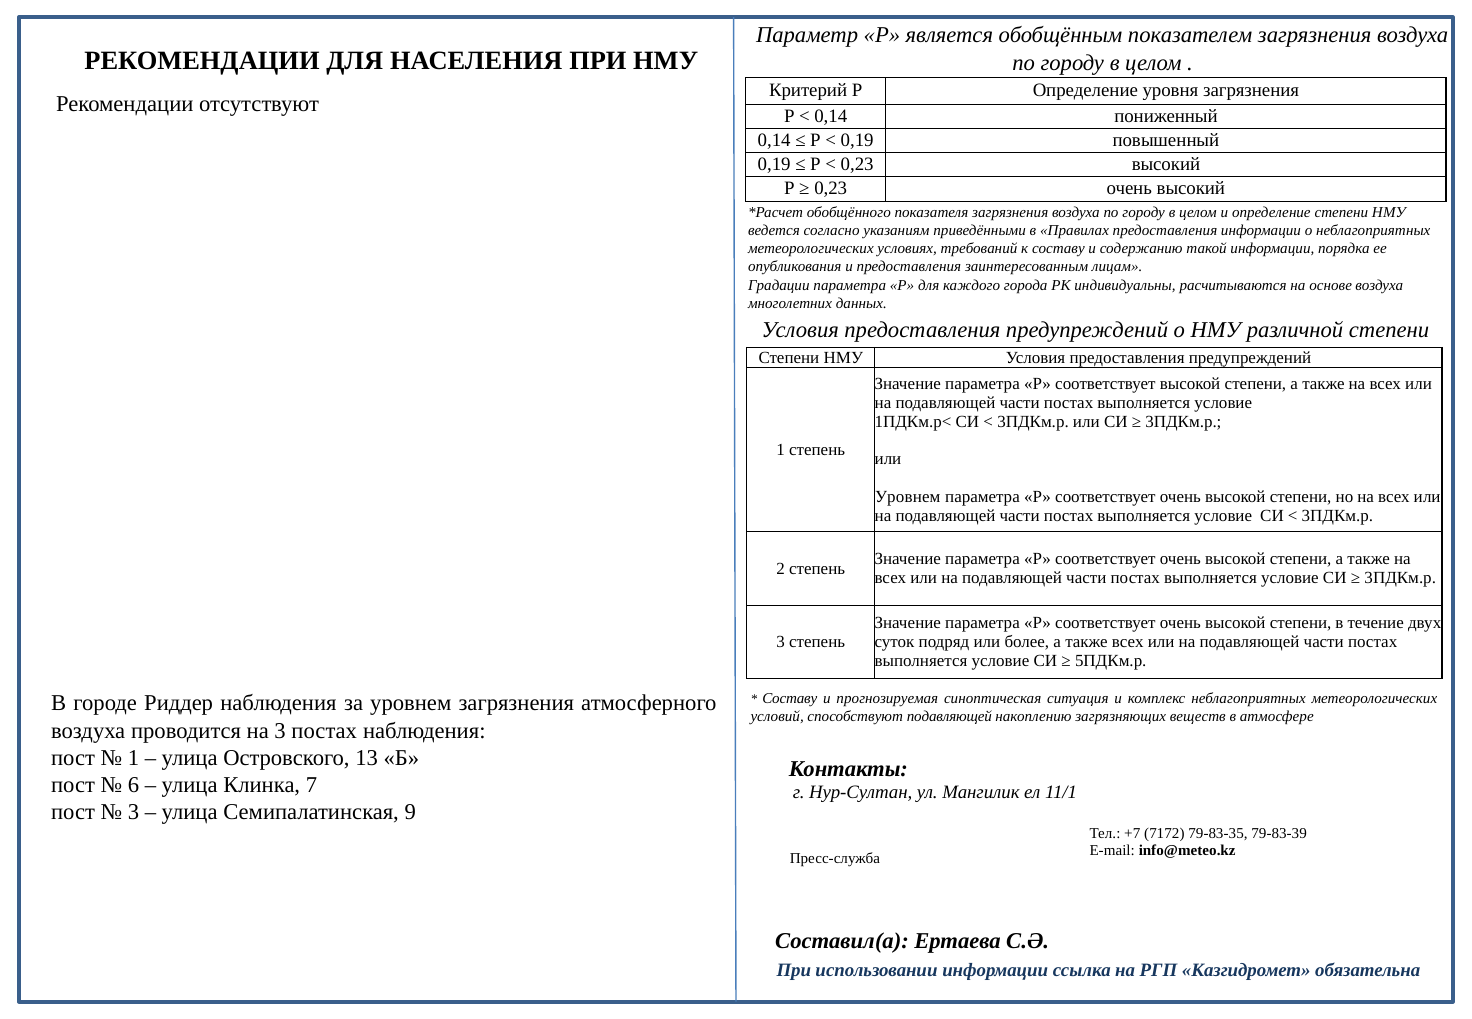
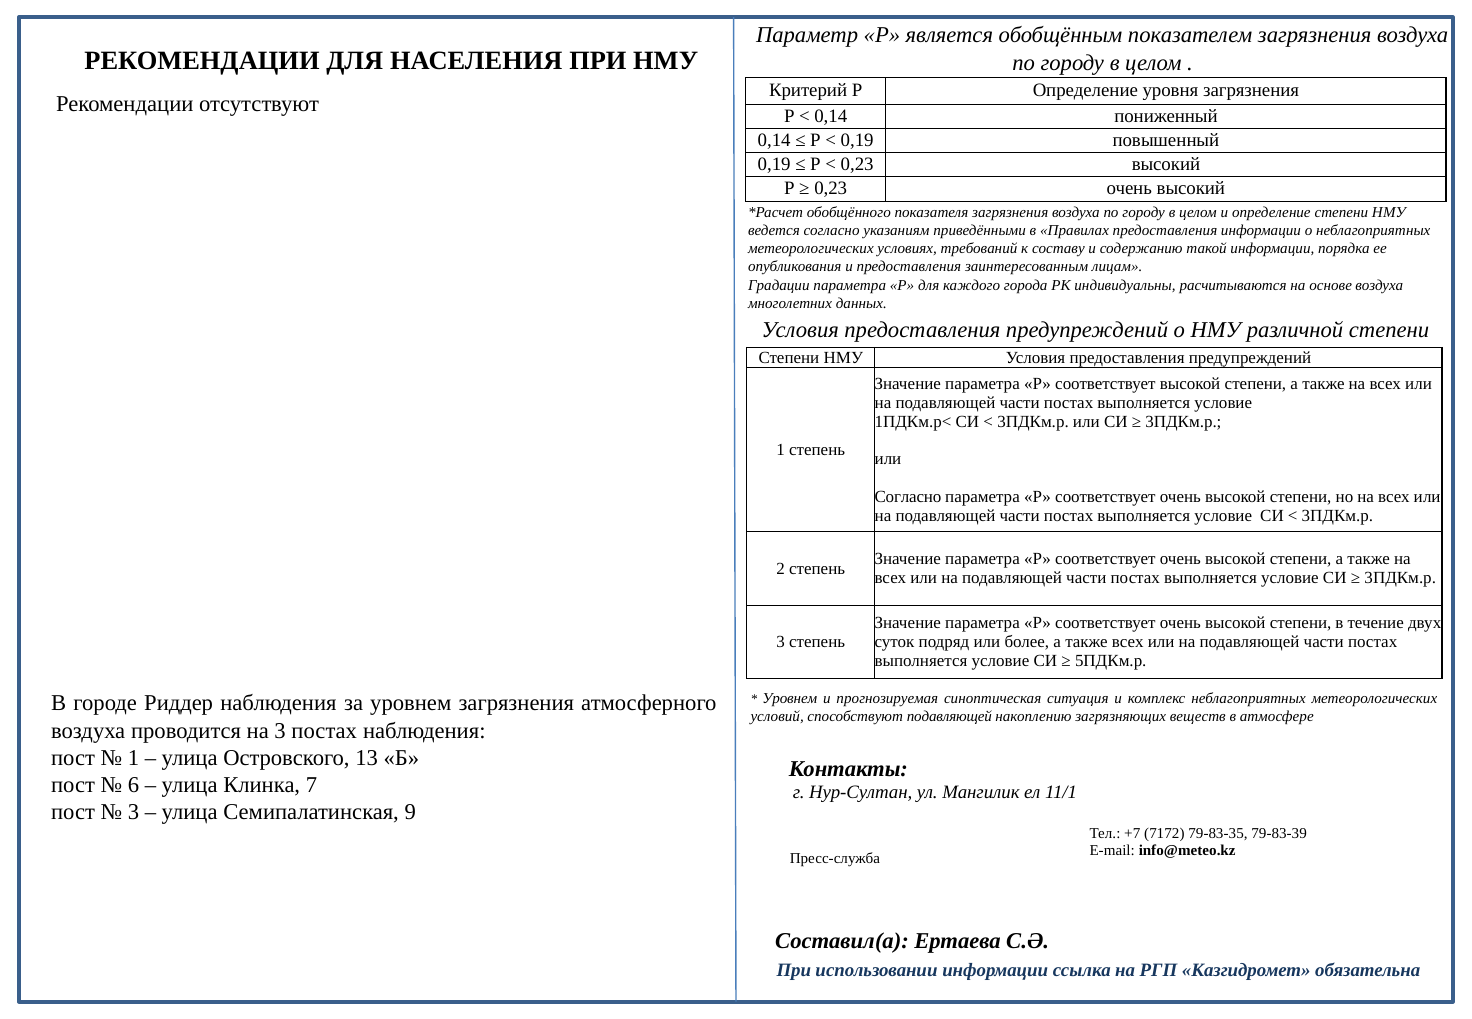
Уровнем: Уровнем -> Согласно (908, 497)
Составу: Составу -> Уровнем (790, 699)
